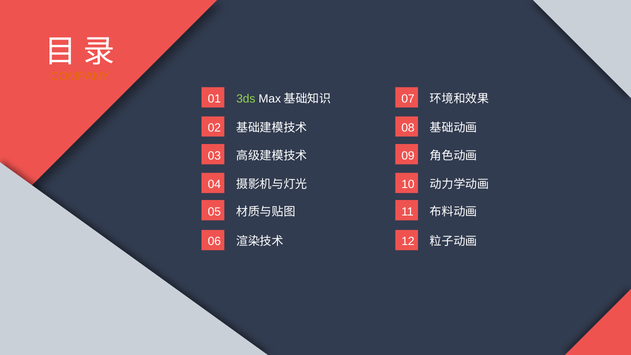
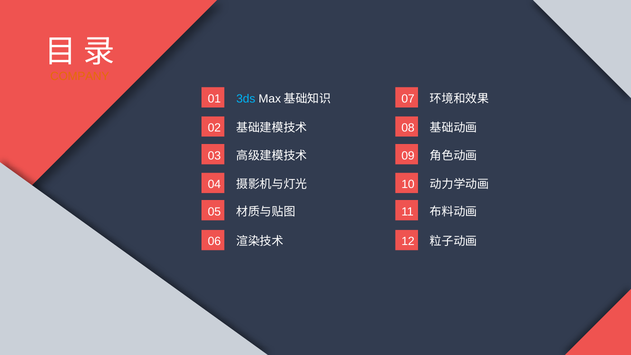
3ds colour: light green -> light blue (246, 99)
